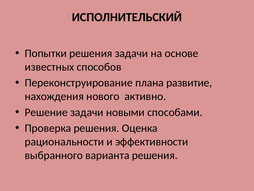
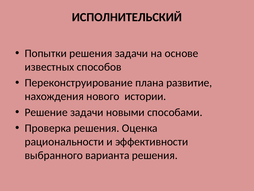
активно: активно -> истории (145, 96)
